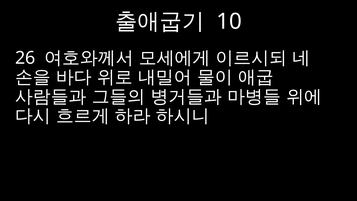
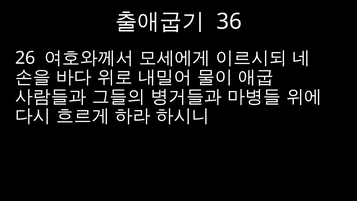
10: 10 -> 36 (229, 21)
